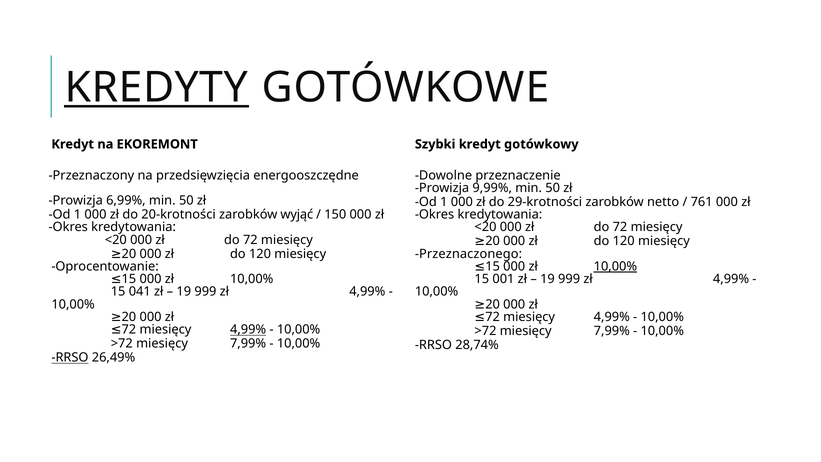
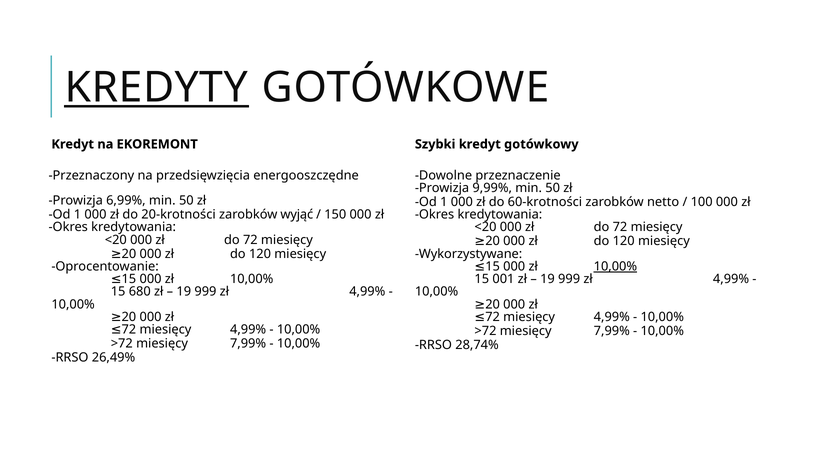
29-krotności: 29-krotności -> 60-krotności (545, 202)
761: 761 -> 100 (702, 202)
Przeznaczonego: Przeznaczonego -> Wykorzystywane (469, 254)
041: 041 -> 680 (140, 292)
4,99% underline: present -> none (248, 330)
RRSO underline: present -> none (70, 358)
